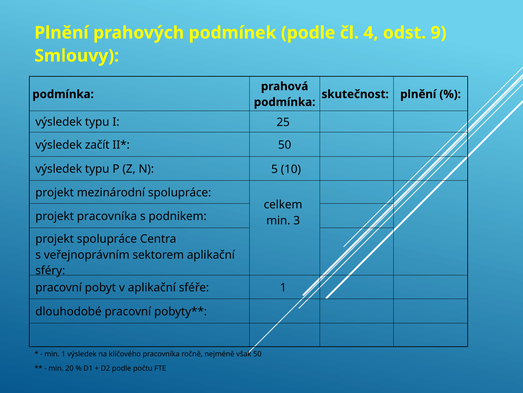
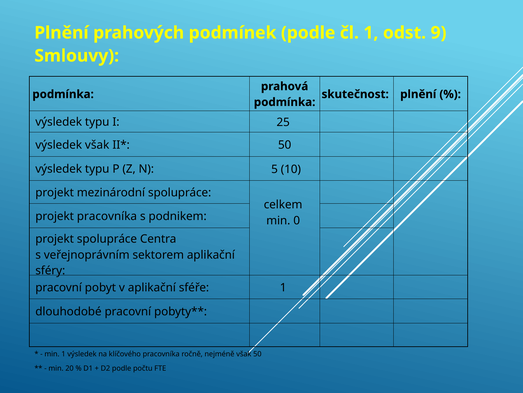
čl 4: 4 -> 1 (371, 33)
výsledek začít: začít -> však (97, 145)
3: 3 -> 0 (297, 220)
